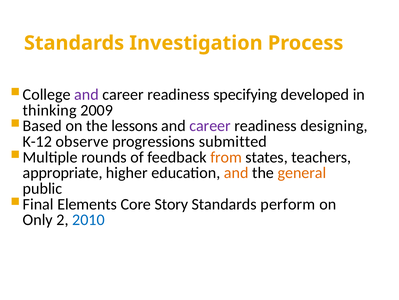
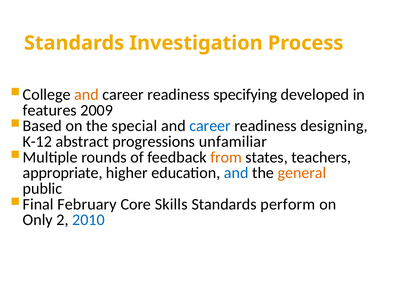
and colour: purple -> orange (87, 94)
thinking: thinking -> features (50, 110)
lessons: lessons -> special (134, 126)
career colour: purple -> blue (210, 126)
observe: observe -> abstract (82, 141)
submitted: submitted -> unfamiliar (233, 141)
and colour: orange -> blue (236, 172)
Elements: Elements -> February (87, 204)
Story: Story -> Skills (171, 204)
